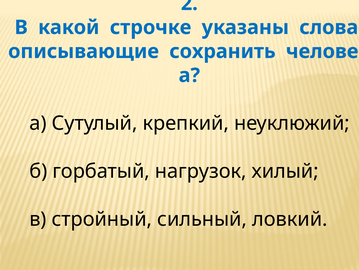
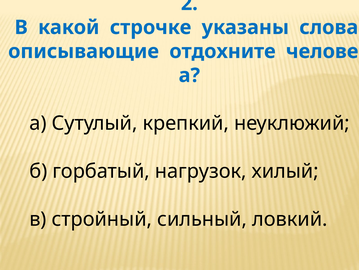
сохранить: сохранить -> отдохните (222, 51)
